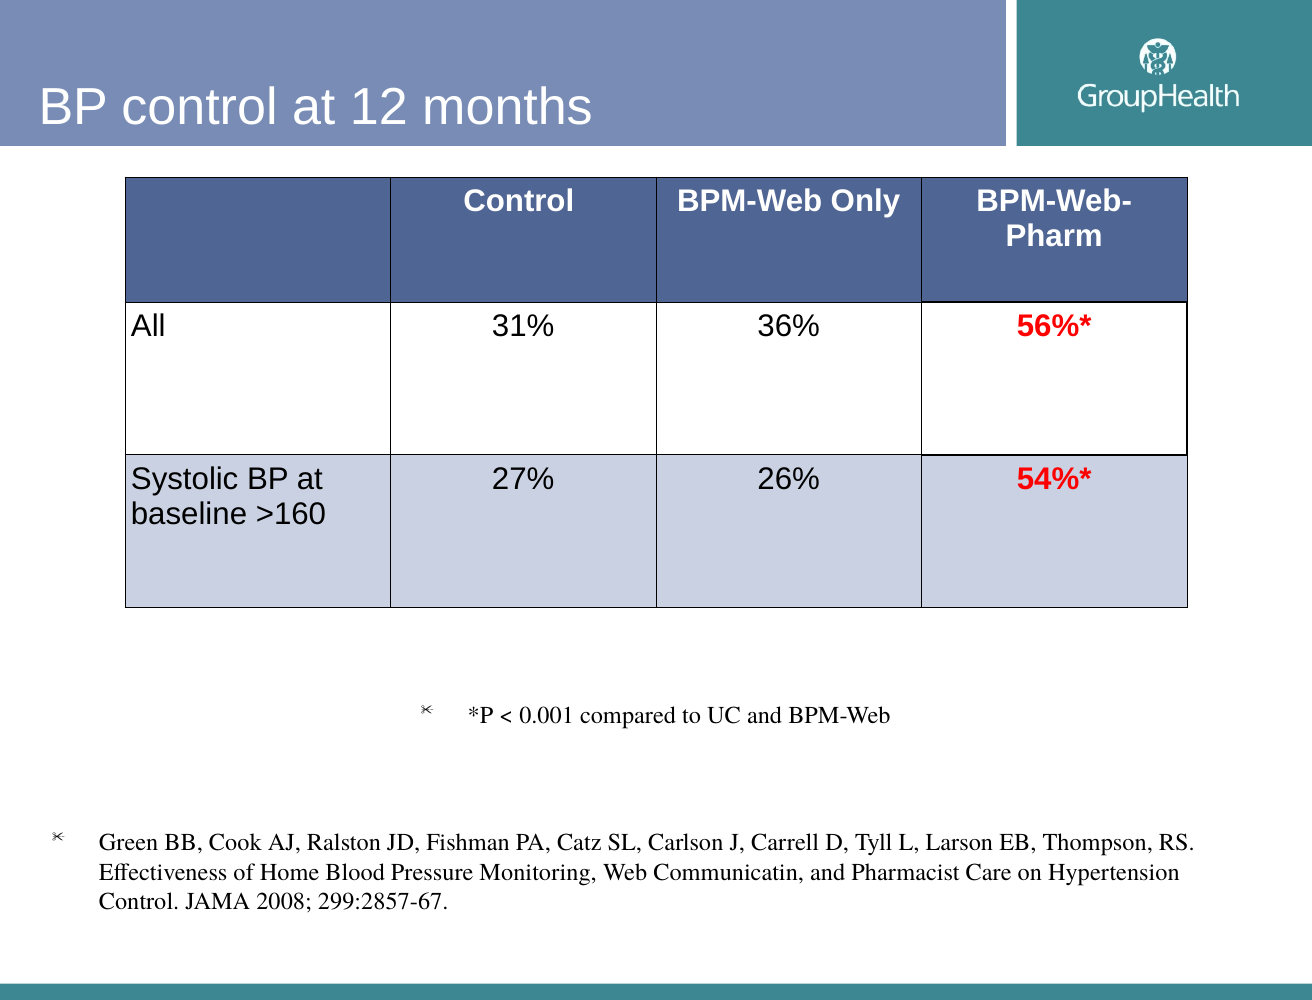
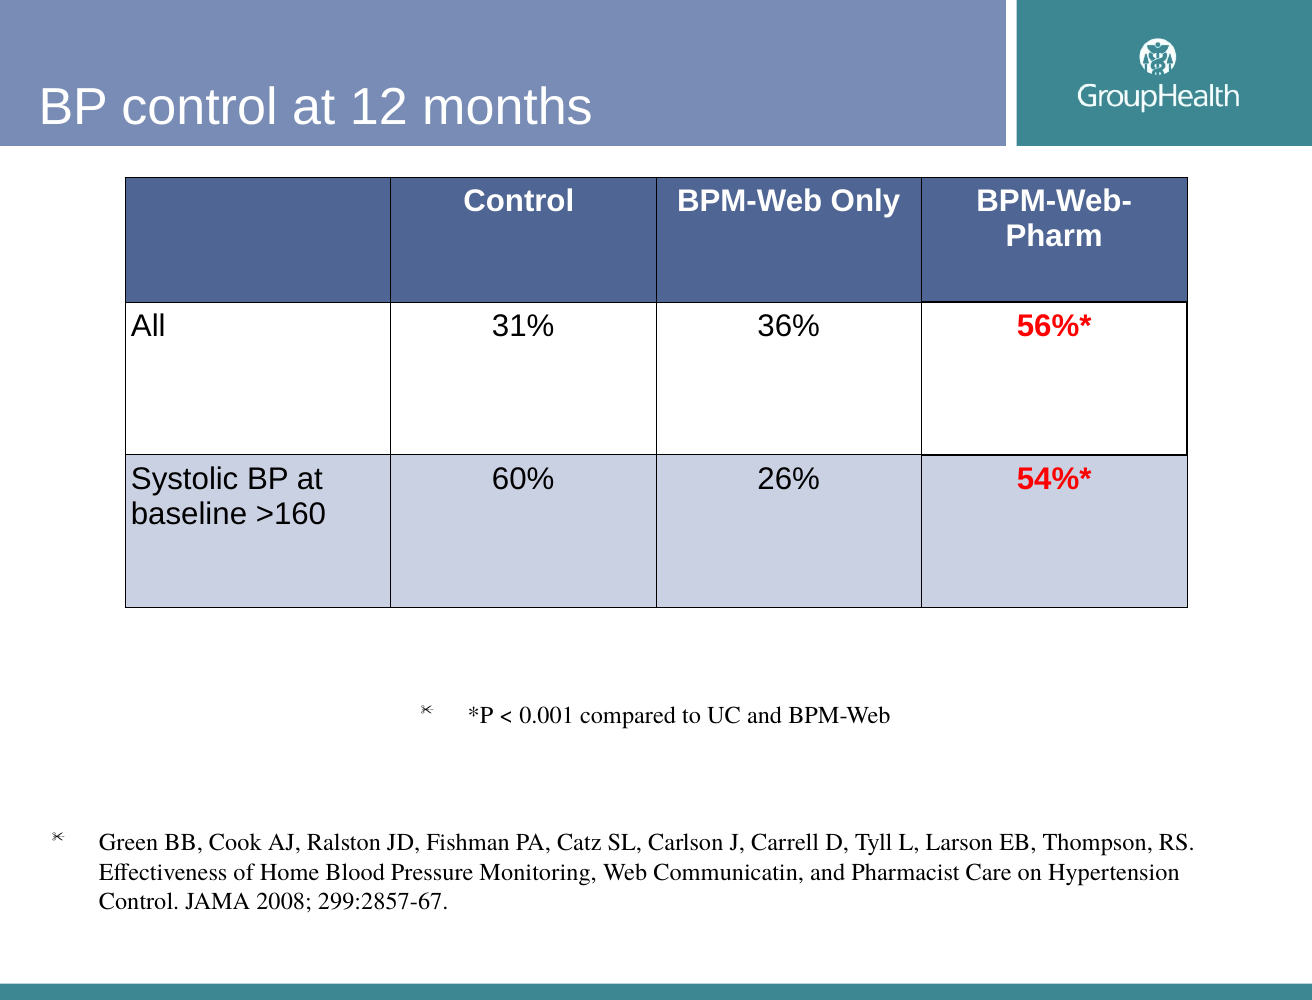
27%: 27% -> 60% (523, 479)
